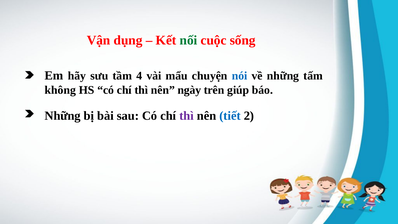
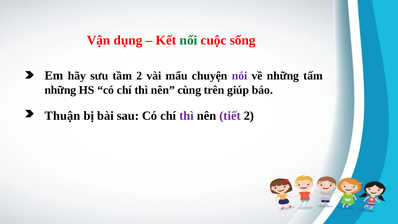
tầm 4: 4 -> 2 (139, 76)
nói colour: blue -> purple (240, 76)
không: không -> những (60, 90)
ngày: ngày -> cùng (189, 90)
Những: Những -> Thuận (63, 116)
tiết colour: blue -> purple (230, 116)
